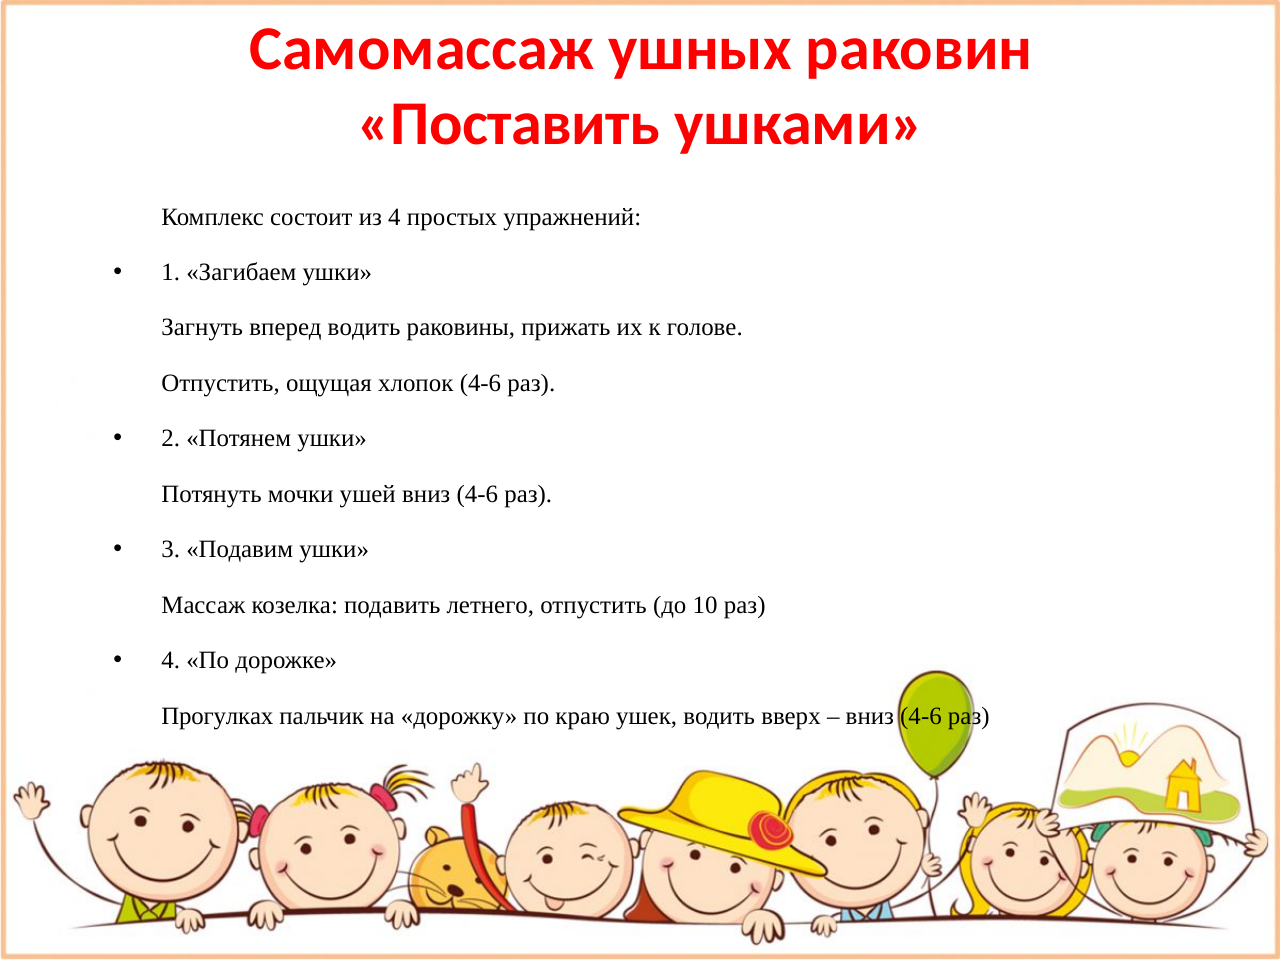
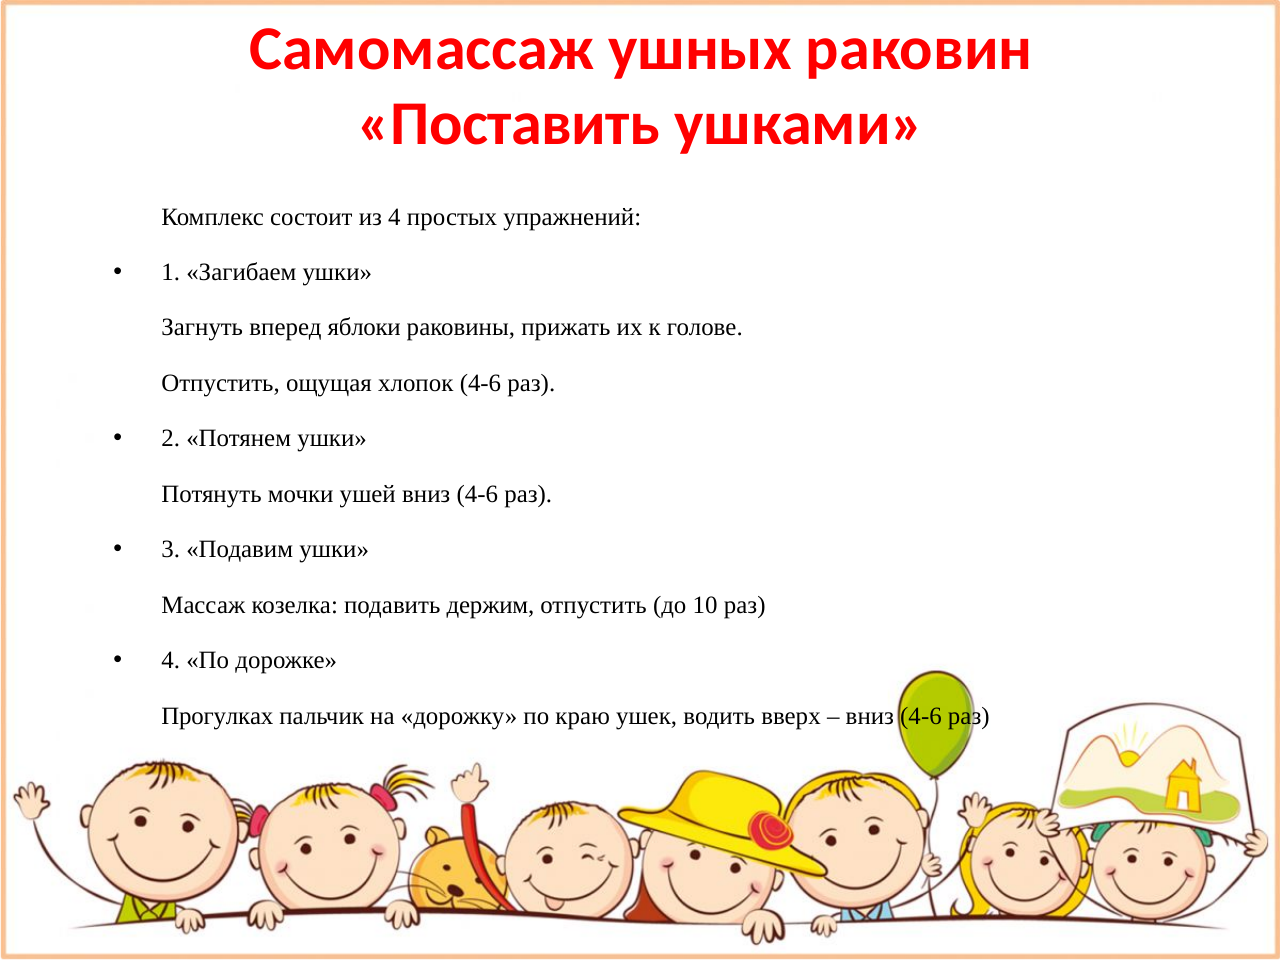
вперед водить: водить -> яблоки (364, 328)
летнего: летнего -> держим (490, 605)
